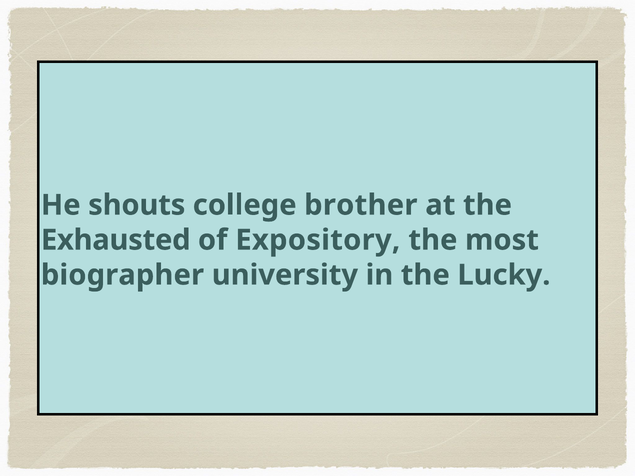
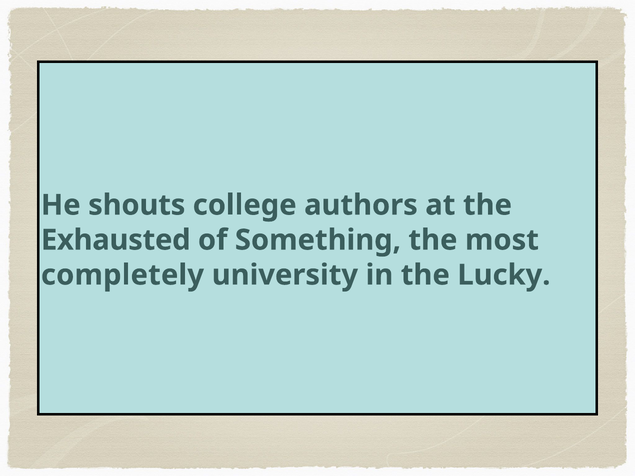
brother: brother -> authors (361, 205)
Expository: Expository -> Something (318, 240)
biographer: biographer -> completely (122, 275)
